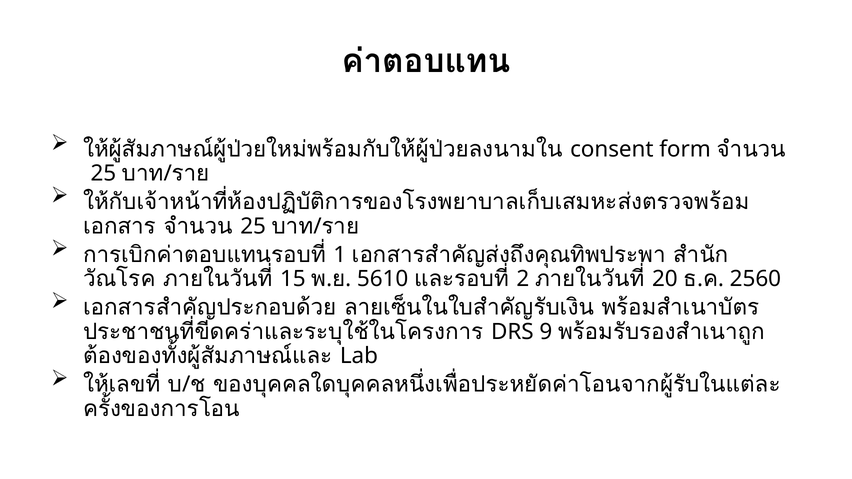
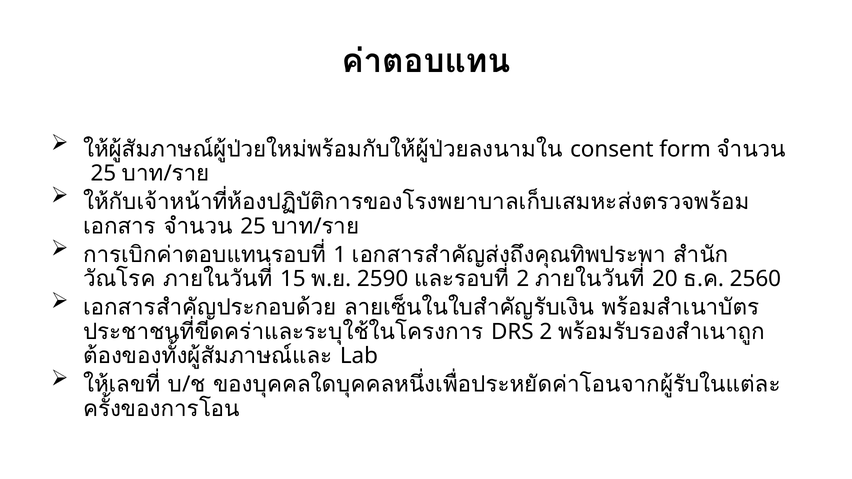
5610: 5610 -> 2590 (383, 279)
DRS 9: 9 -> 2 (546, 332)
